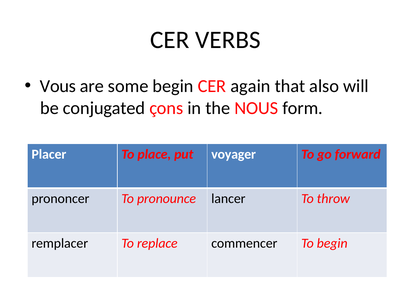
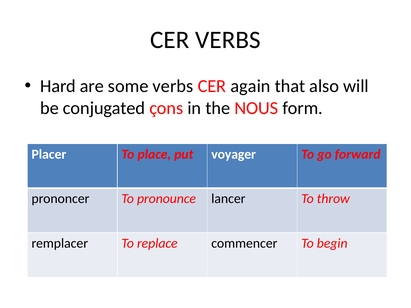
Vous: Vous -> Hard (58, 86)
some begin: begin -> verbs (173, 86)
